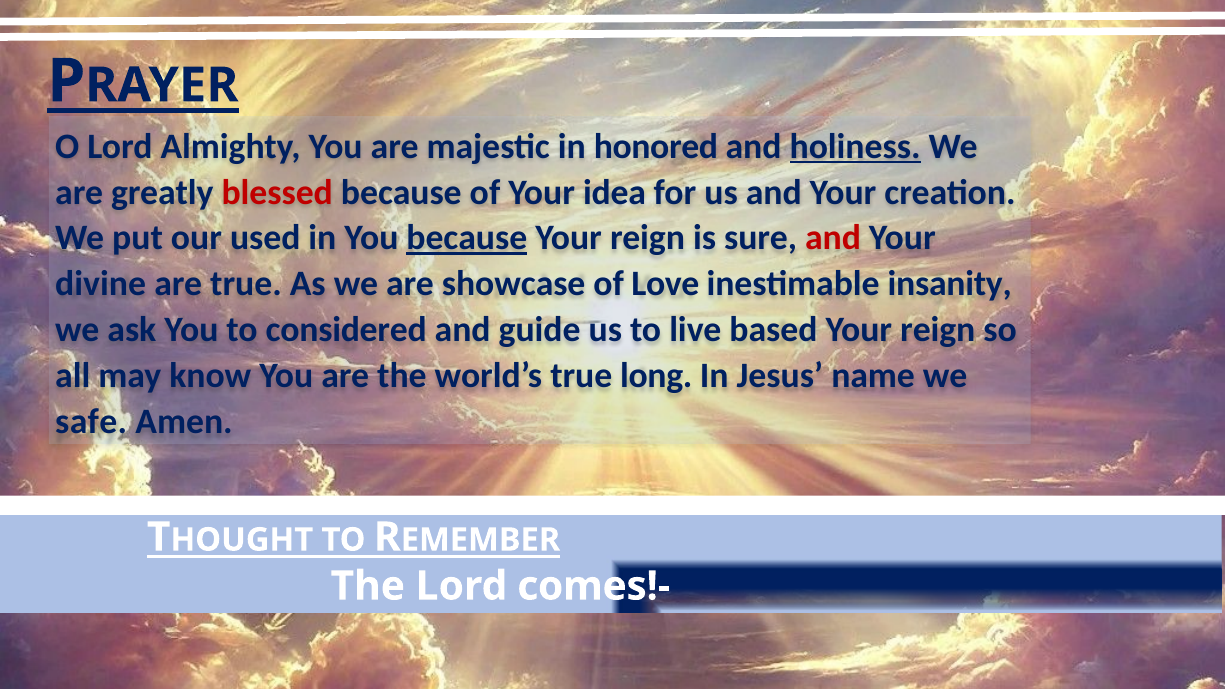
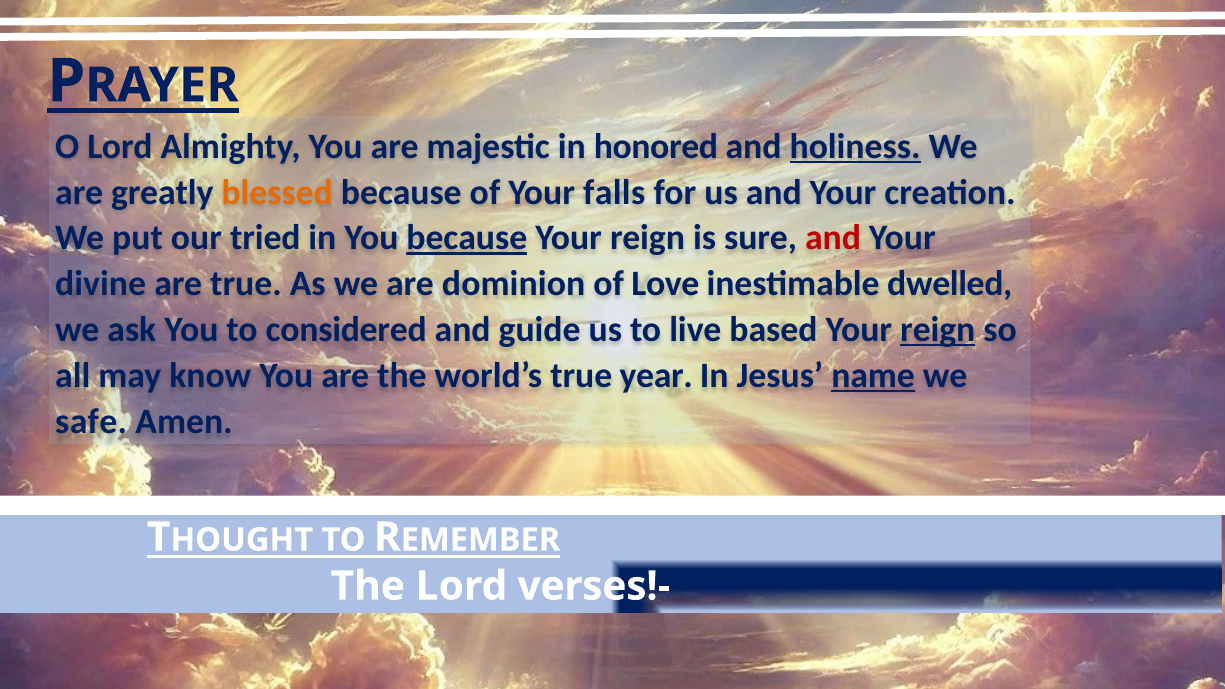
blessed colour: red -> orange (277, 192)
idea: idea -> falls (614, 192)
used: used -> tried (265, 238)
showcase: showcase -> dominion (514, 284)
insanity: insanity -> dwelled (950, 284)
reign underline: none -> present (938, 330)
long: long -> year (656, 376)
name underline: none -> present (873, 376)
comes!-: comes!- -> verses!- (594, 586)
